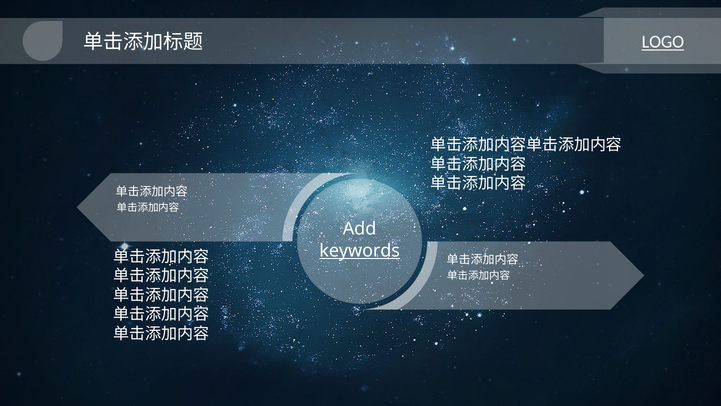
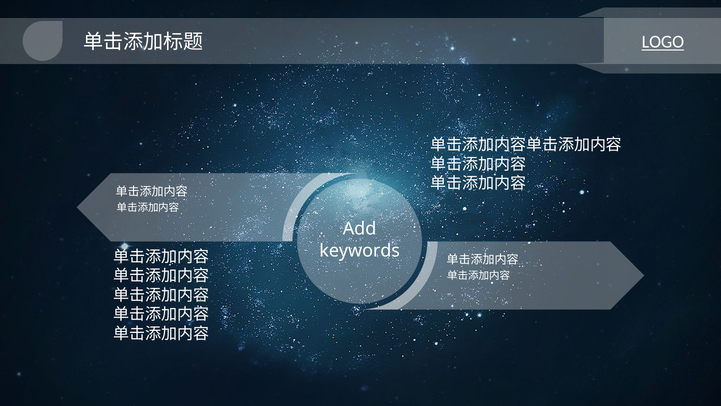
keywords underline: present -> none (360, 250)
